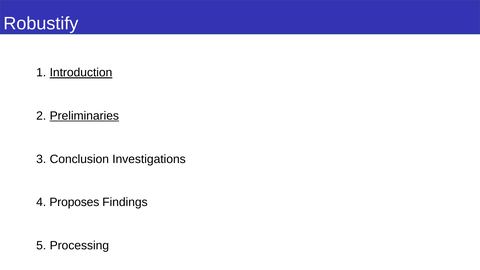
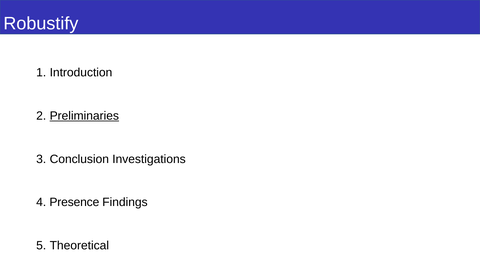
Introduction underline: present -> none (81, 73)
Proposes: Proposes -> Presence (74, 202)
Processing: Processing -> Theoretical (79, 245)
